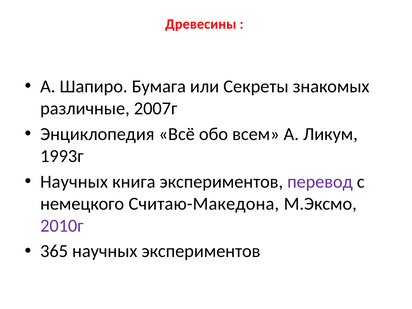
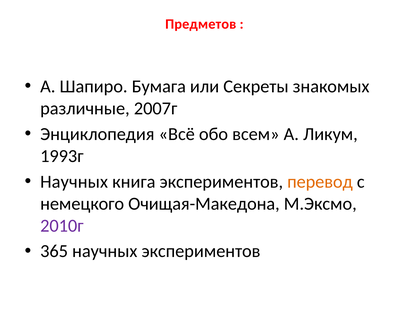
Древесины: Древесины -> Предметов (201, 24)
перевод colour: purple -> orange (320, 182)
Считаю-Македона: Считаю-Македона -> Очищая-Македона (204, 204)
